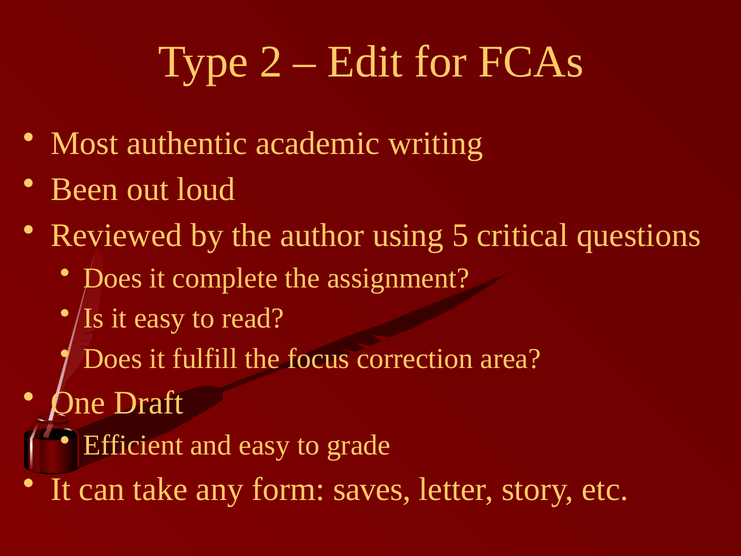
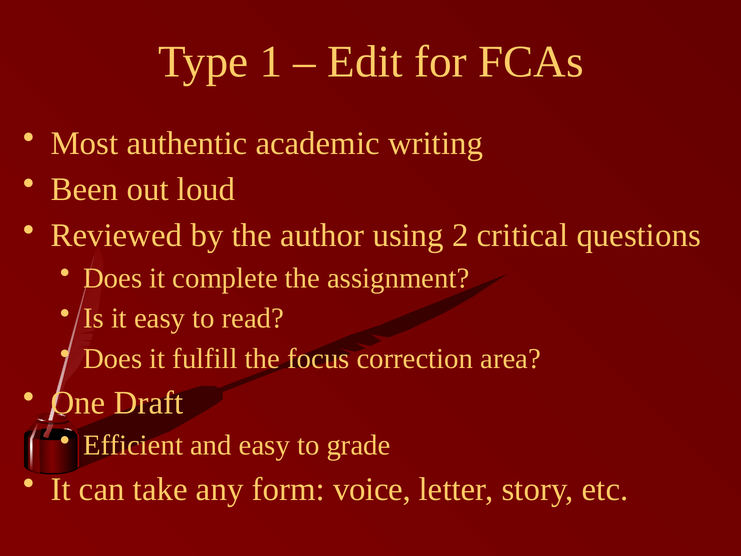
2: 2 -> 1 (271, 62)
5: 5 -> 2 (460, 235)
saves: saves -> voice (372, 489)
